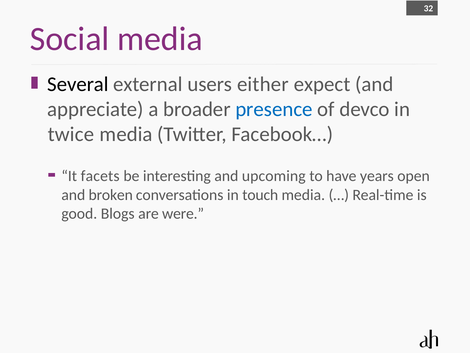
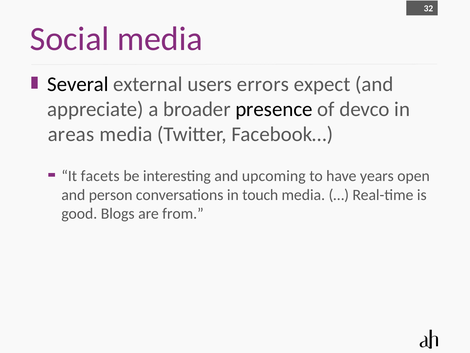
either: either -> errors (263, 84)
presence colour: blue -> black (274, 109)
twice: twice -> areas (71, 134)
broken: broken -> person (111, 195)
were: were -> from (183, 213)
